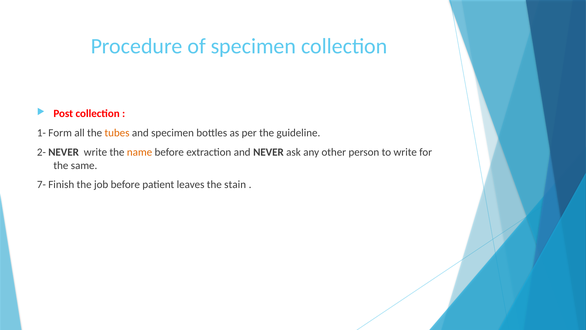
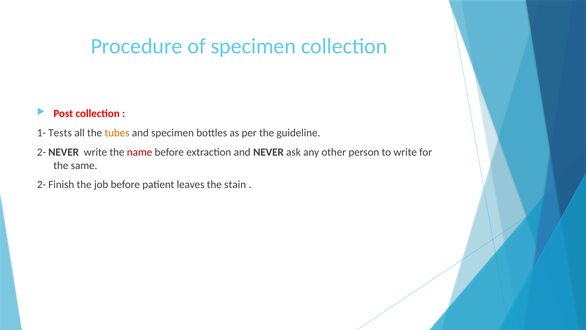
Form: Form -> Tests (60, 133)
name colour: orange -> red (140, 152)
7-: 7- -> 2- (41, 184)
